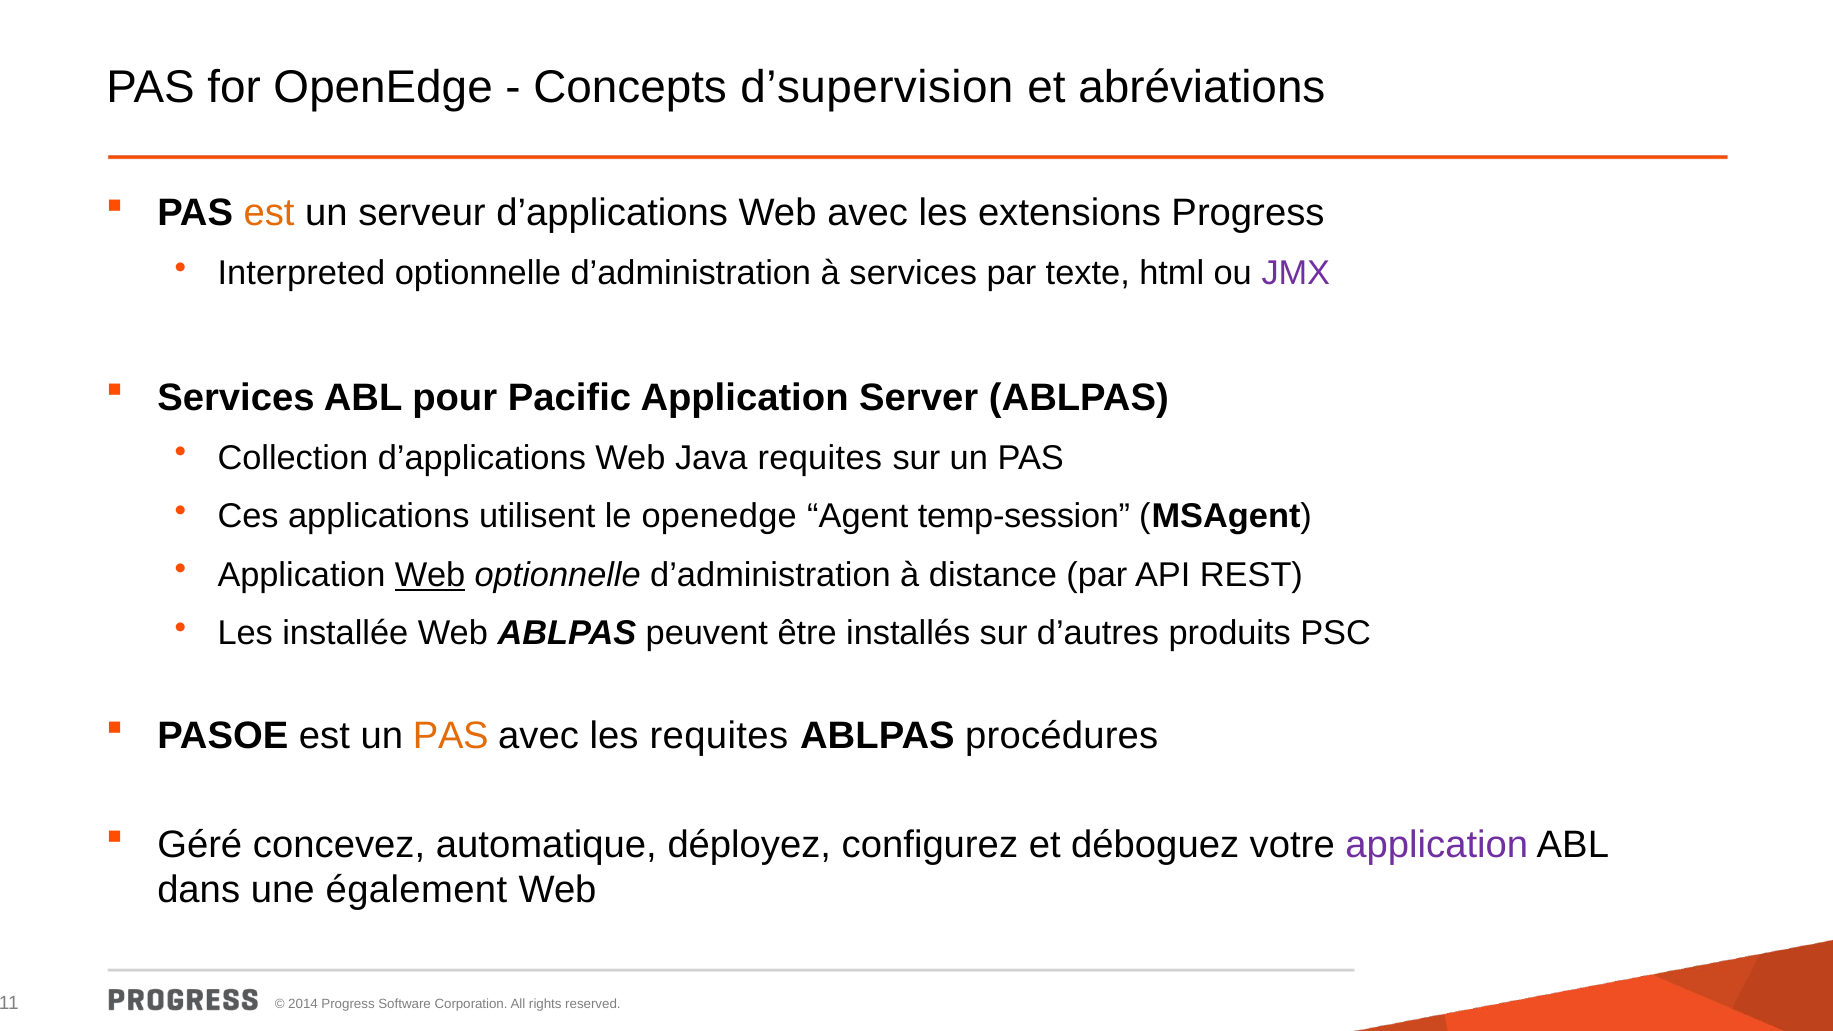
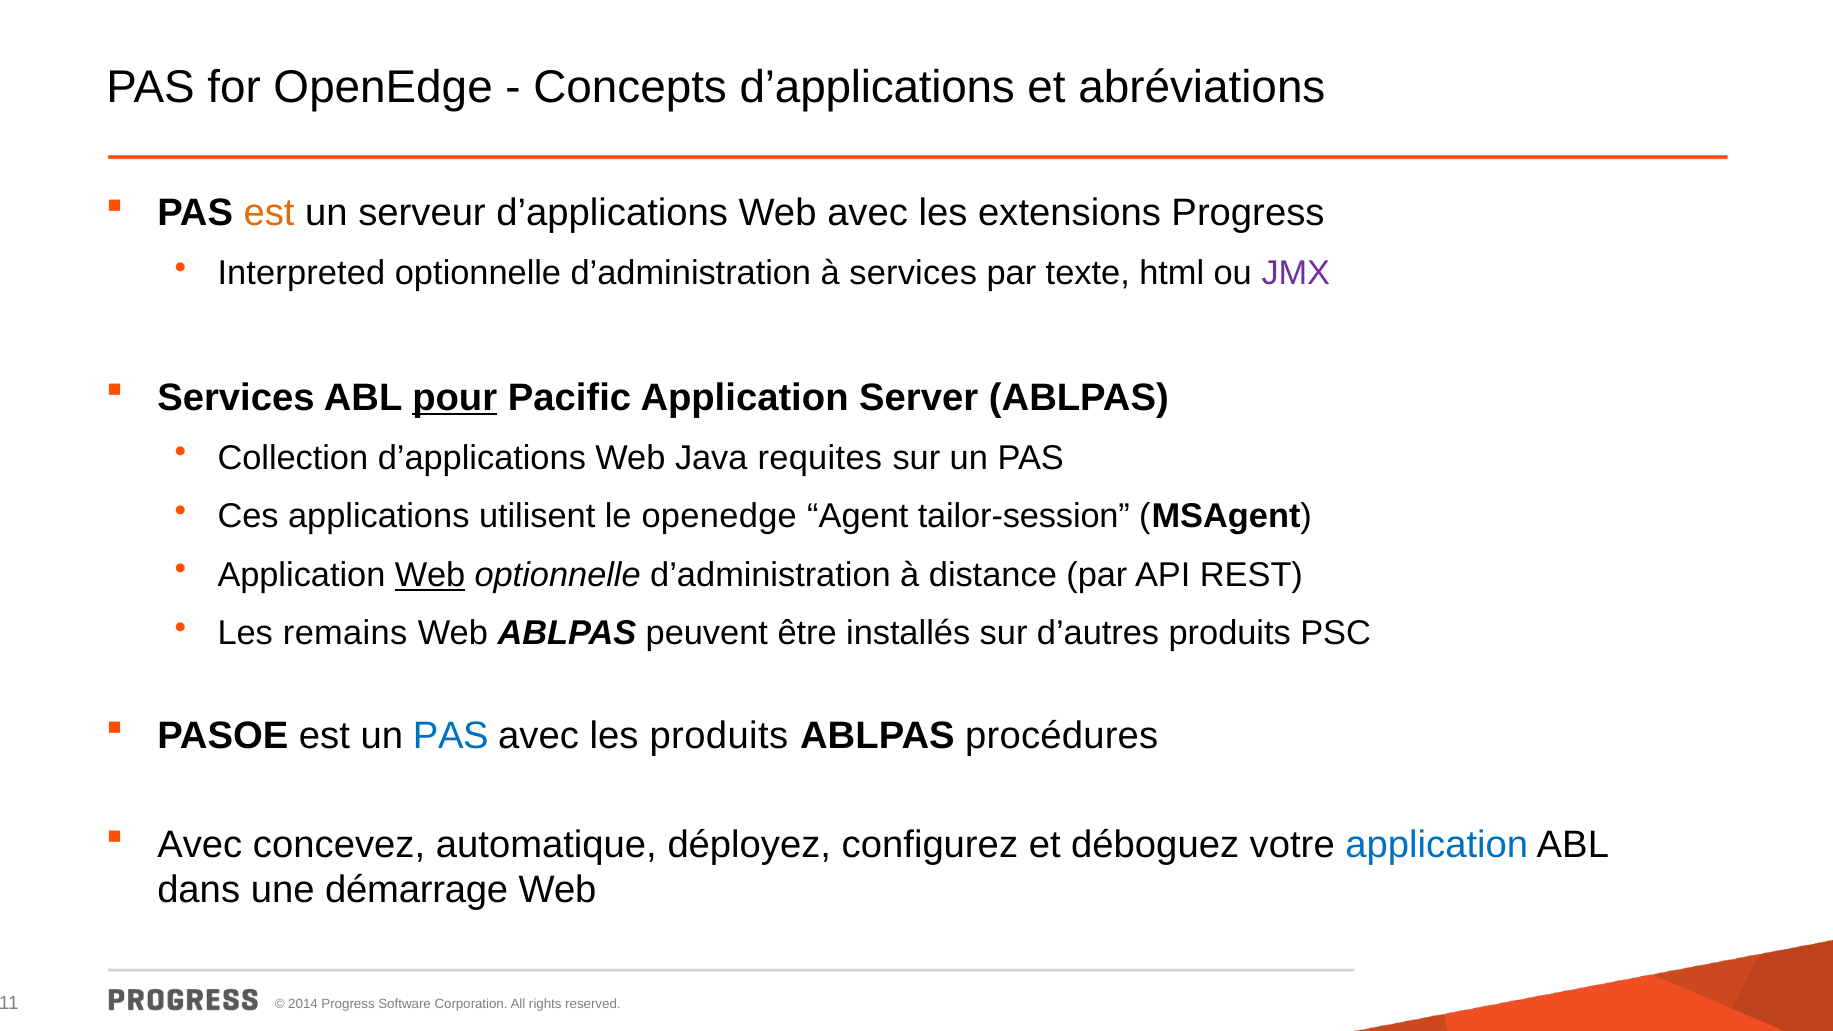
Concepts d’supervision: d’supervision -> d’applications (877, 87)
pour underline: none -> present (455, 398)
temp-session: temp-session -> tailor-session (1024, 517)
installée: installée -> remains (345, 633)
PAS colour: orange -> blue (451, 736)
les requites: requites -> produits (719, 736)
Géré: Géré -> Avec (200, 845)
application colour: purple -> blue (1437, 845)
également: également -> démarrage (417, 891)
